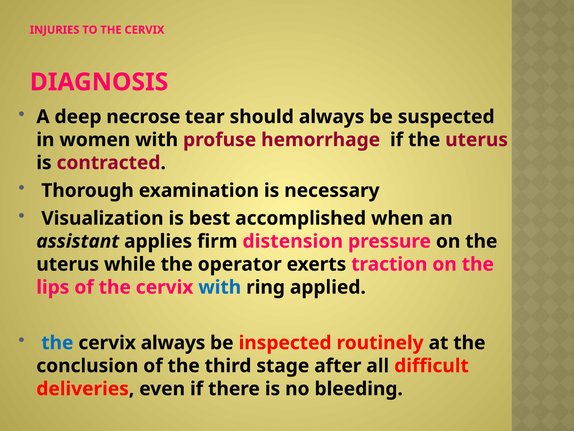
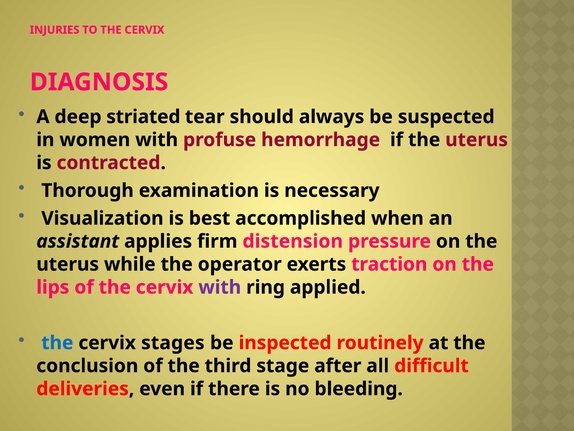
necrose: necrose -> striated (143, 117)
with colour: blue -> purple (220, 287)
cervix always: always -> stages (173, 342)
